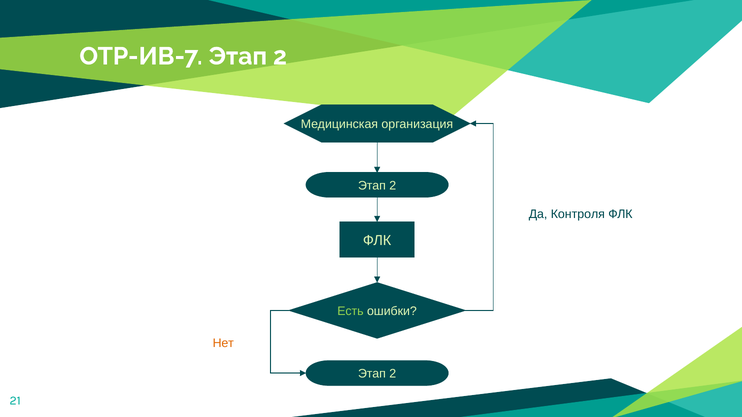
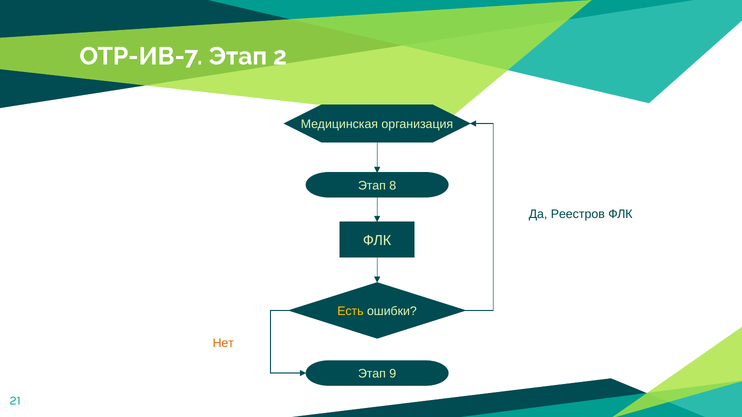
2: 2 -> 8 (393, 186)
Контроля: Контроля -> Реестров (578, 214)
Есть colour: light green -> yellow (350, 312)
2: 2 -> 9 (393, 374)
